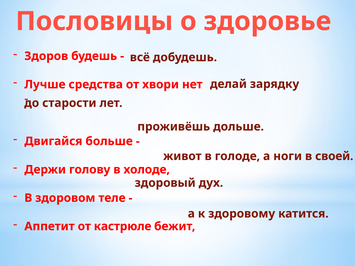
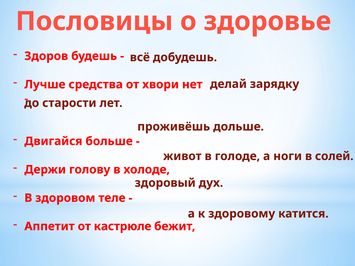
своей: своей -> солей (334, 156)
